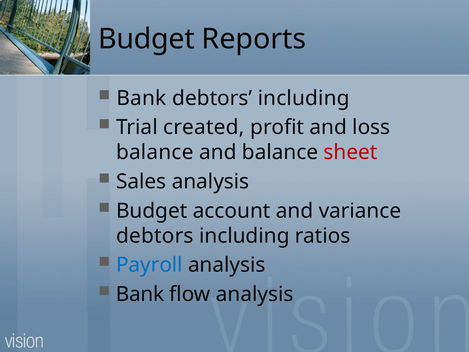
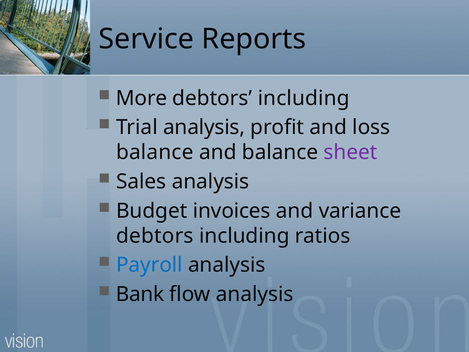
Budget: Budget -> Service (146, 39)
Bank: Bank -> More (142, 98)
Trial created: created -> analysis (204, 127)
sheet colour: red -> purple (351, 152)
account: account -> invoices (232, 211)
